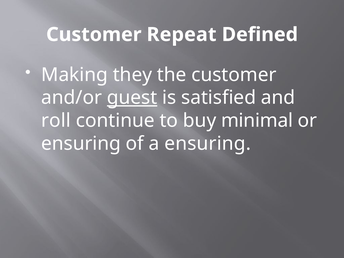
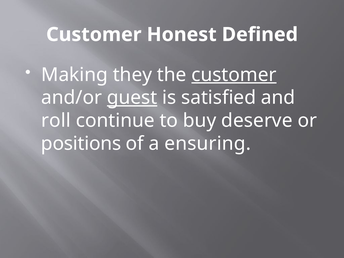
Repeat: Repeat -> Honest (182, 35)
customer underline: none -> present (234, 75)
minimal: minimal -> deserve (257, 121)
ensuring: ensuring -> positions (81, 144)
